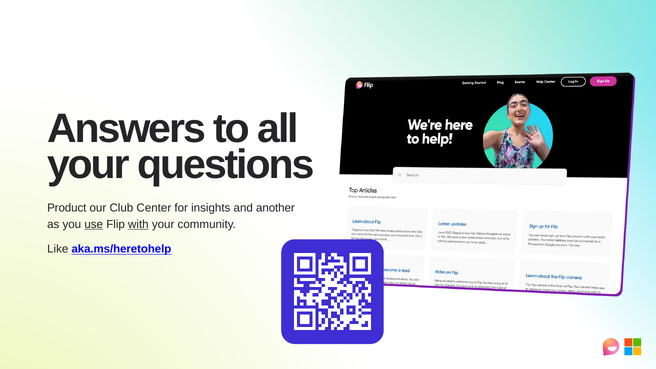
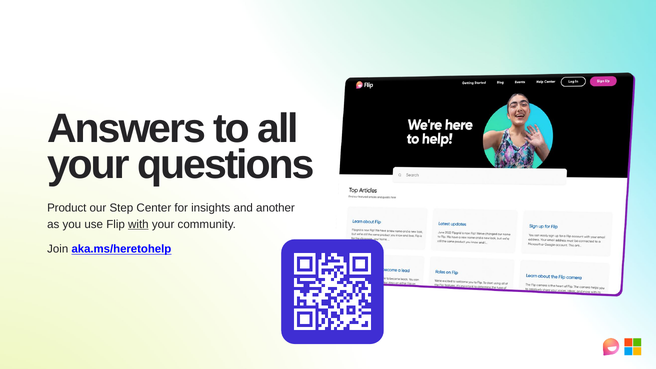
Club: Club -> Step (121, 208)
use underline: present -> none (94, 224)
Like: Like -> Join (58, 249)
